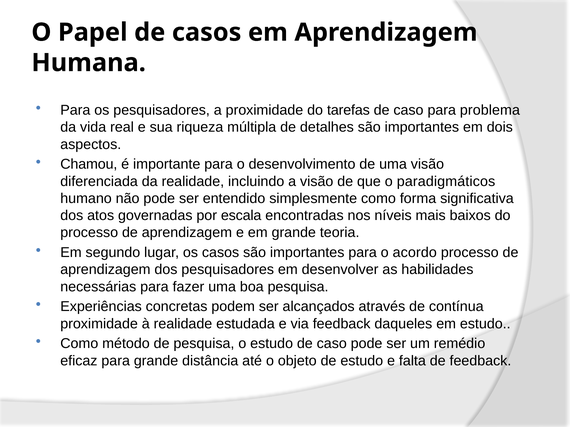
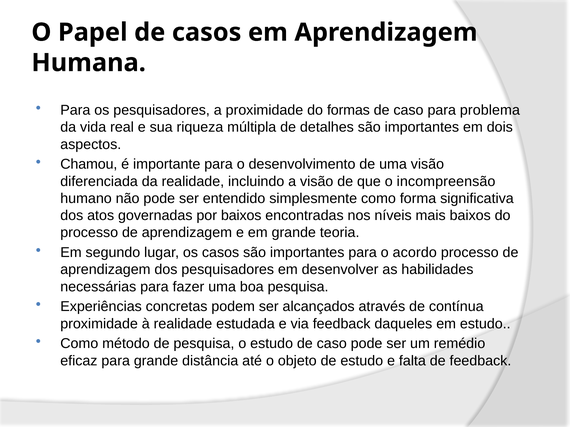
tarefas: tarefas -> formas (348, 110)
paradigmáticos: paradigmáticos -> incompreensão (446, 182)
por escala: escala -> baixos (241, 216)
